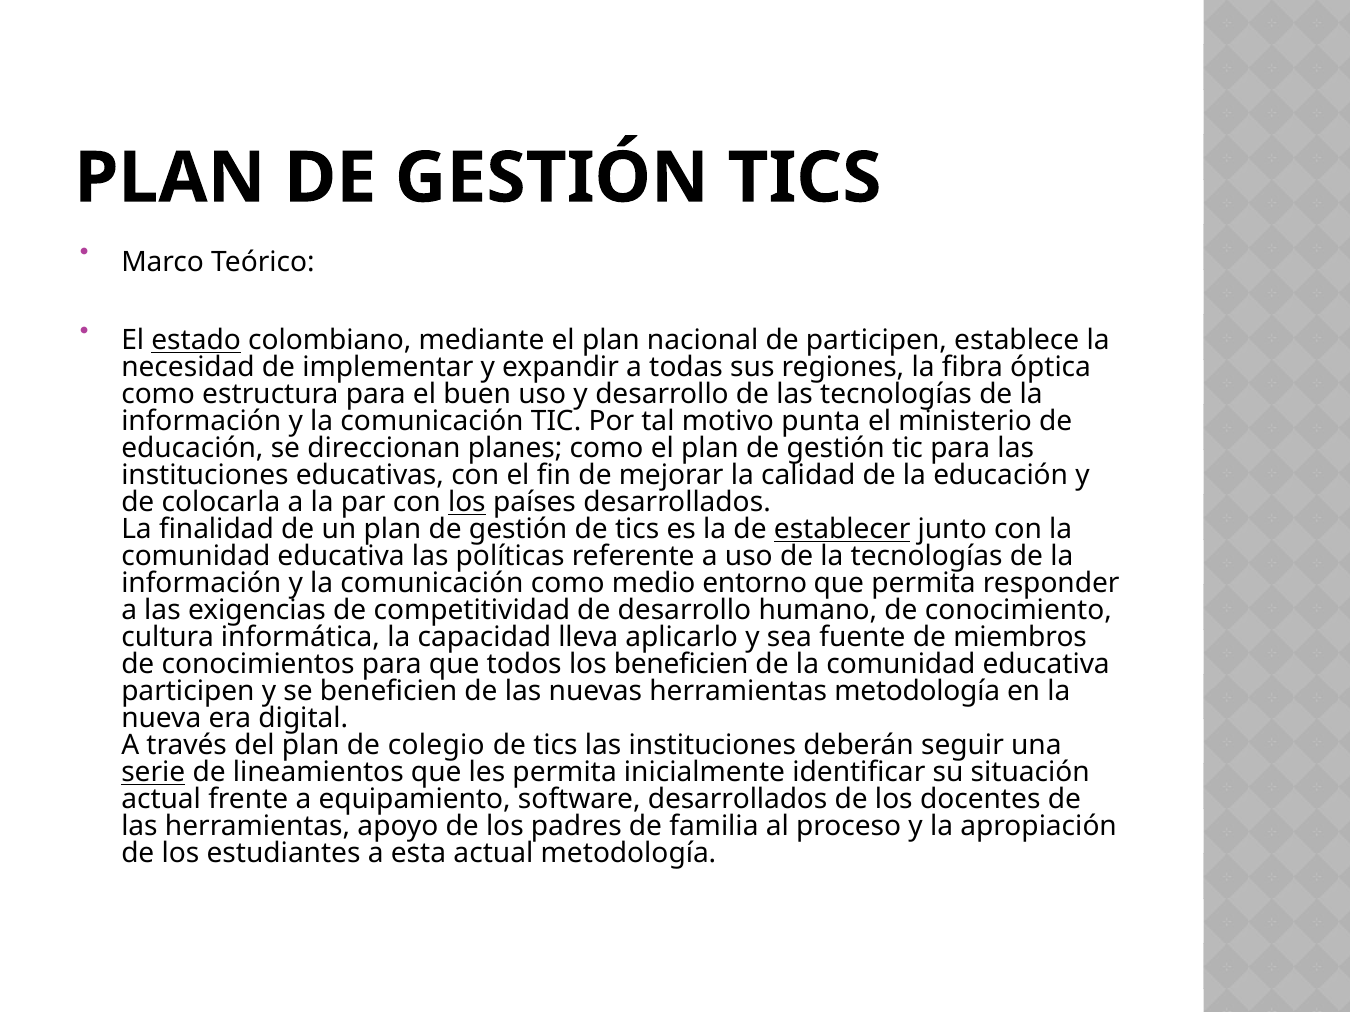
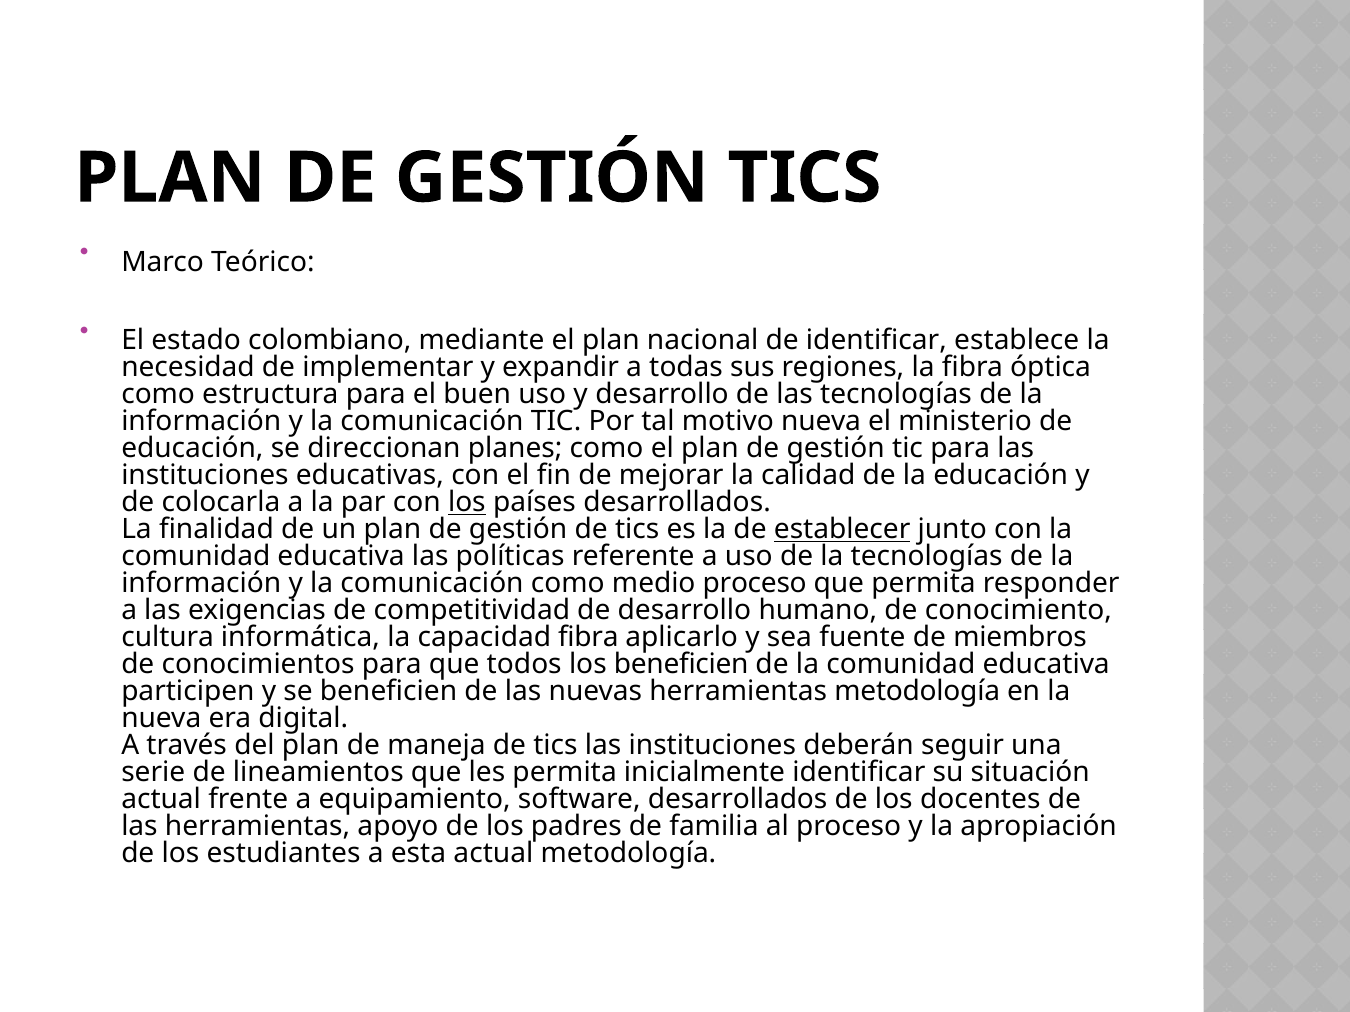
estado underline: present -> none (196, 341)
de participen: participen -> identificar (876, 341)
motivo punta: punta -> nueva (821, 422)
medio entorno: entorno -> proceso (755, 584)
capacidad lleva: lleva -> fibra (588, 638)
colegio: colegio -> maneja (436, 746)
serie underline: present -> none (153, 773)
